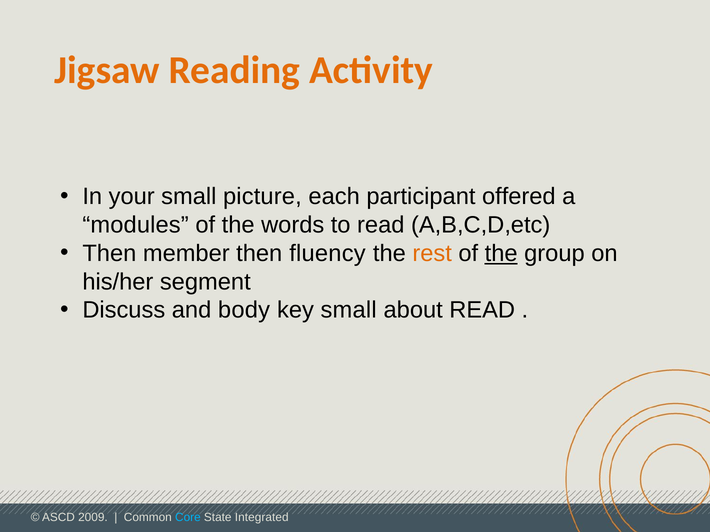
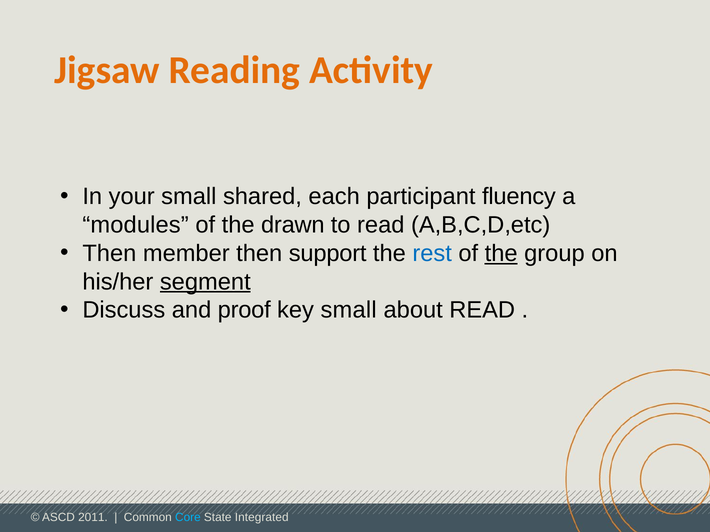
picture: picture -> shared (262, 197)
offered: offered -> fluency (519, 197)
words: words -> drawn (293, 225)
fluency: fluency -> support (328, 254)
rest colour: orange -> blue (432, 254)
segment underline: none -> present (205, 282)
body: body -> proof (244, 310)
2009: 2009 -> 2011 (93, 518)
